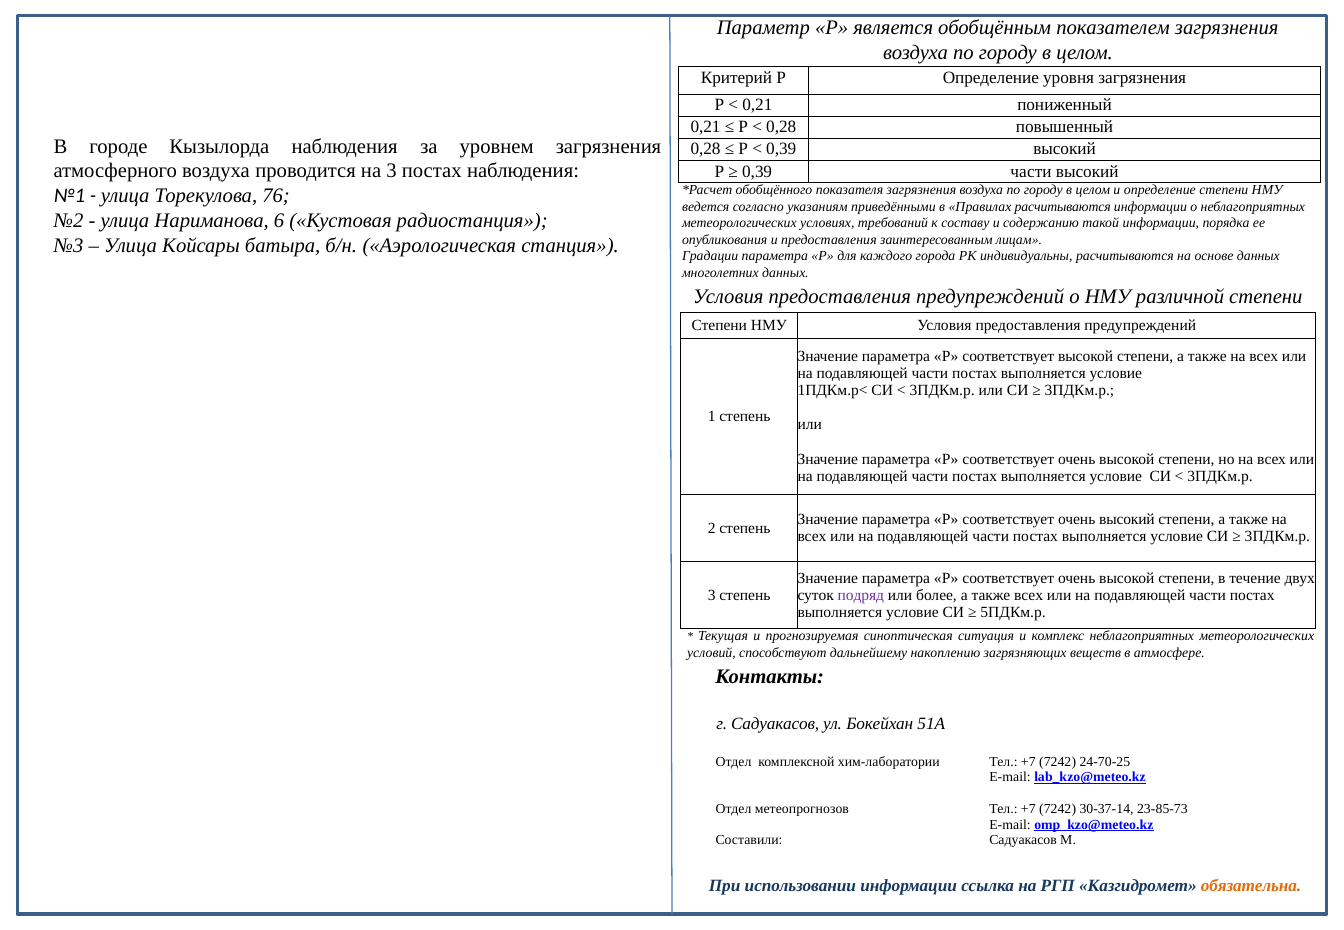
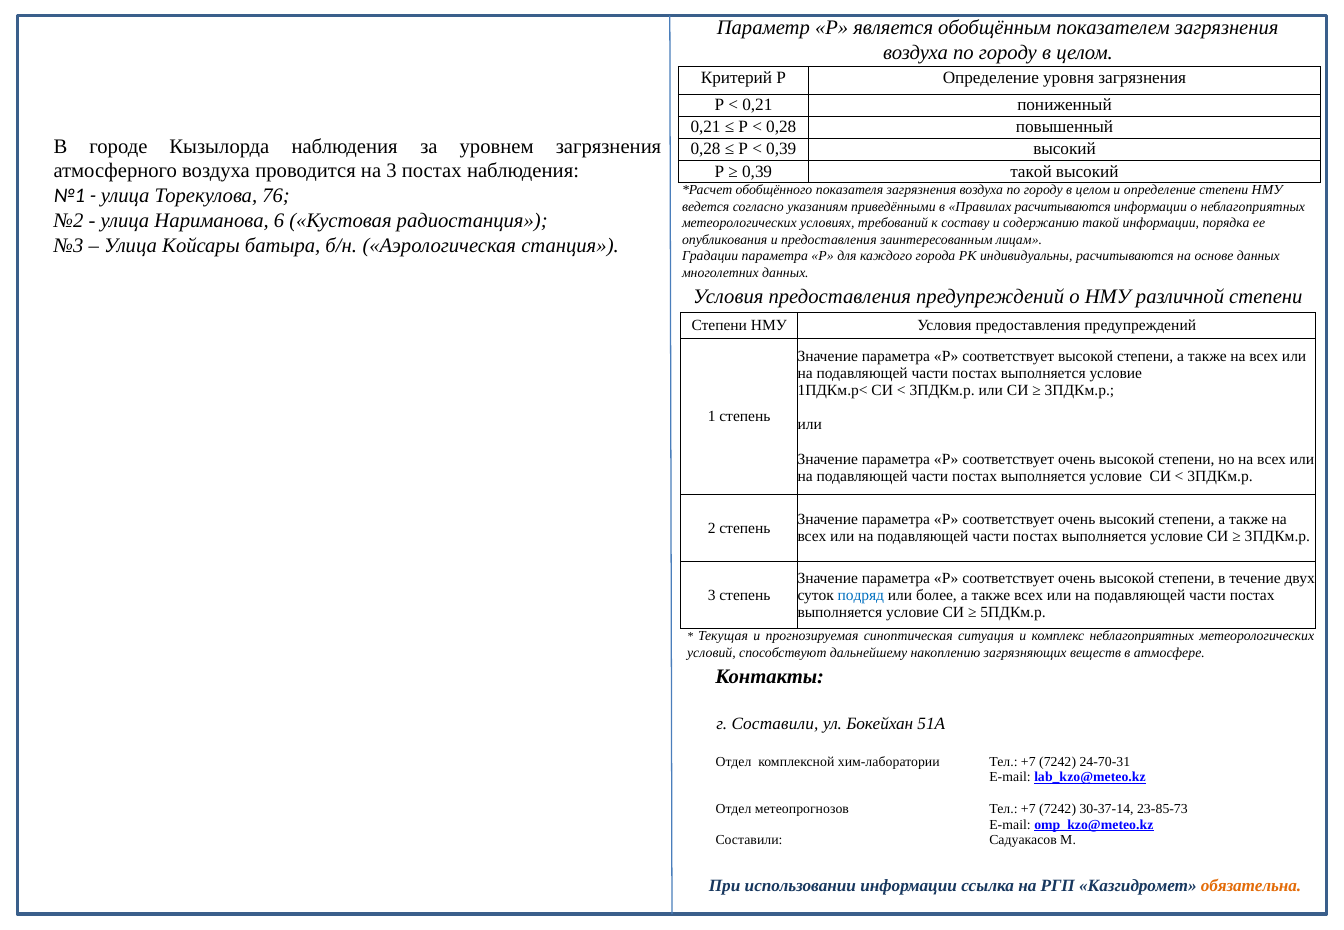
0,39 части: части -> такой (1031, 171)
подряд colour: purple -> blue (861, 595)
г Садуакасов: Садуакасов -> Составили (775, 724)
24-70-25: 24-70-25 -> 24-70-31 (1105, 762)
